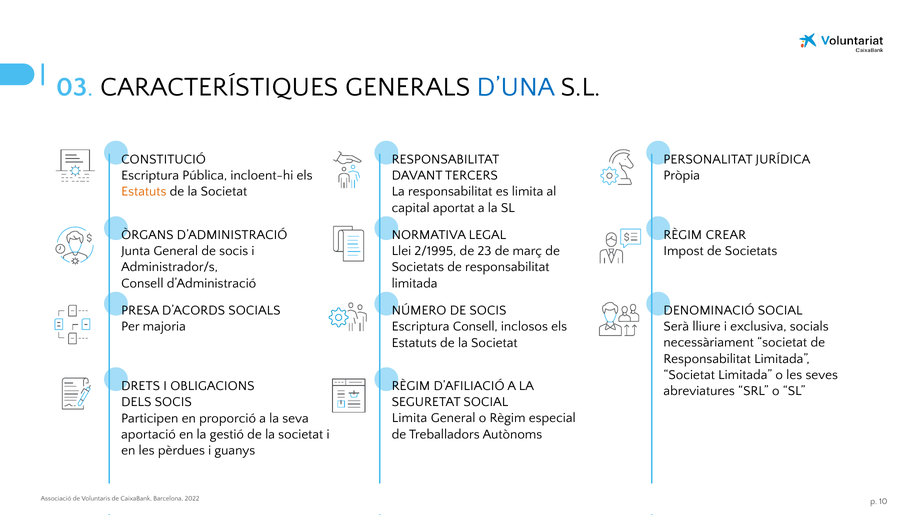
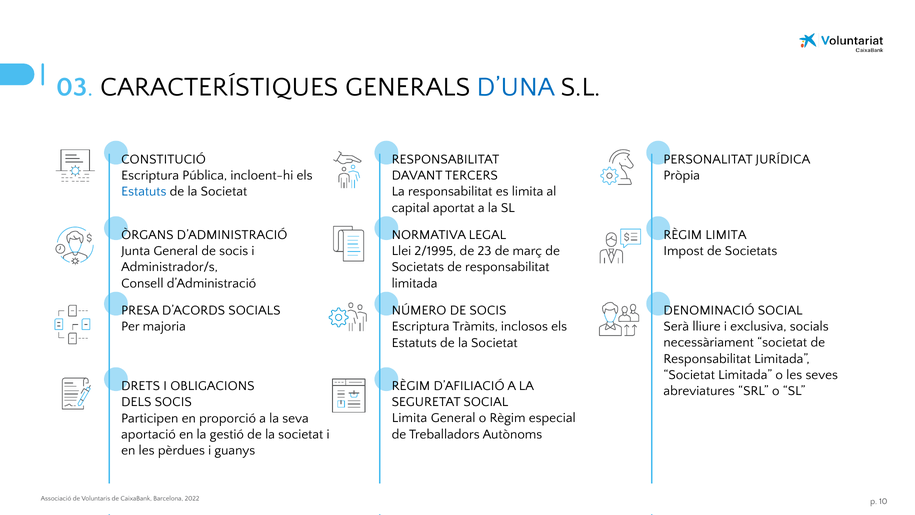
Estatuts colour: orange -> blue (144, 191)
RÈGIM CREAR: CREAR -> LIMITA (726, 235)
Escriptura Consell: Consell -> Tràmits (475, 326)
